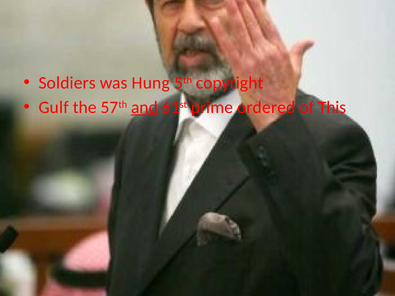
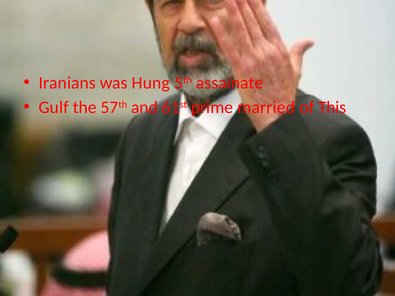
Soldiers: Soldiers -> Iranians (67, 83)
copyright: copyright -> assainate (230, 83)
and underline: present -> none (145, 107)
ordered: ordered -> married (266, 107)
